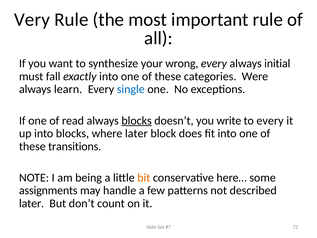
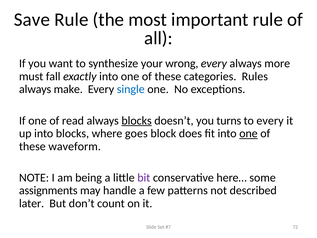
Very: Very -> Save (32, 20)
initial: initial -> more (277, 63)
Were: Were -> Rules (255, 76)
learn: learn -> make (68, 89)
write: write -> turns (229, 120)
where later: later -> goes (136, 133)
one underline: none -> present (248, 133)
transitions: transitions -> waveform (75, 146)
bit colour: orange -> purple (144, 178)
